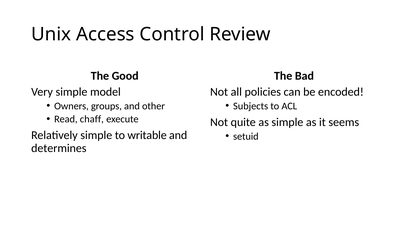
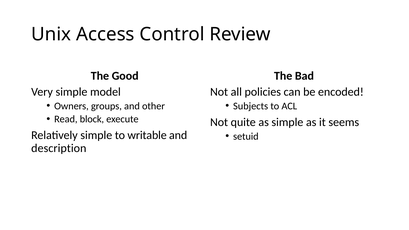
chaff: chaff -> block (92, 119)
determines: determines -> description (59, 148)
